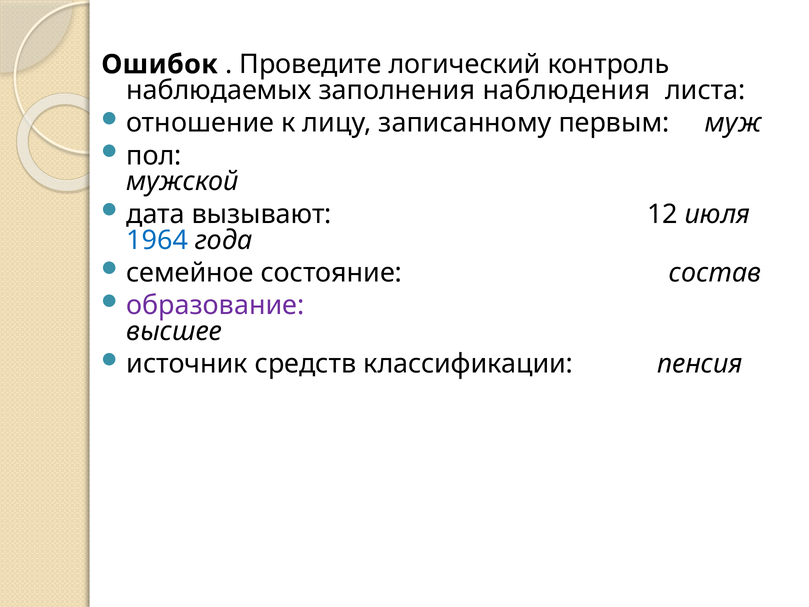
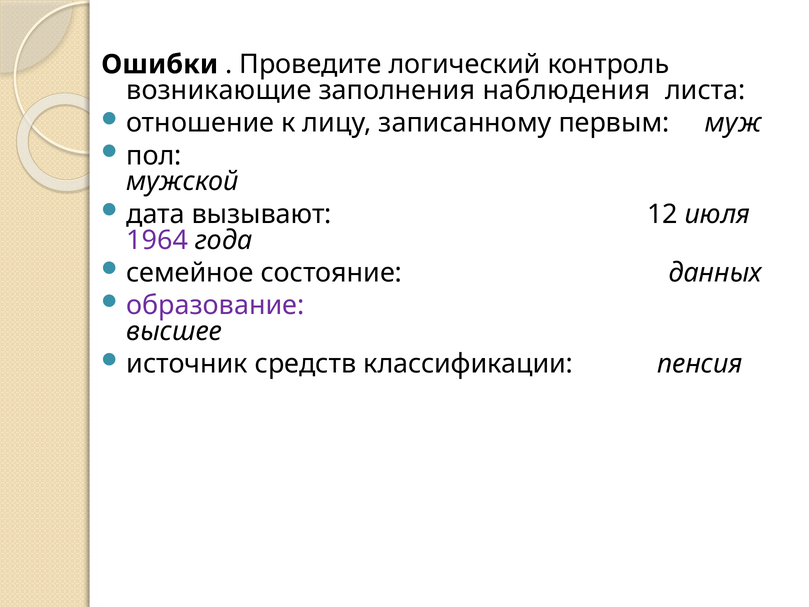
Ошибок: Ошибок -> Ошибки (160, 64)
наблюдаемых: наблюдаемых -> возникающие (219, 90)
1964 colour: blue -> purple (157, 240)
состав: состав -> данных (715, 273)
